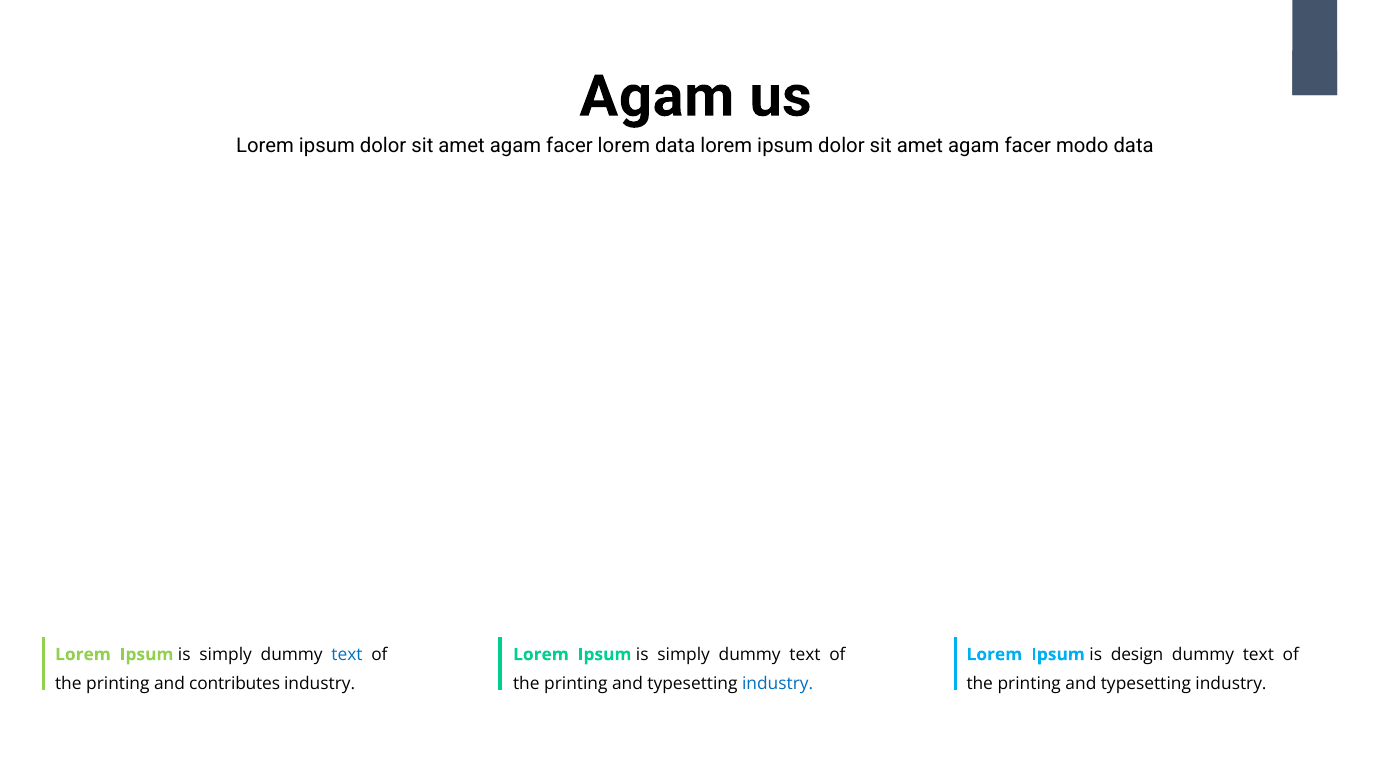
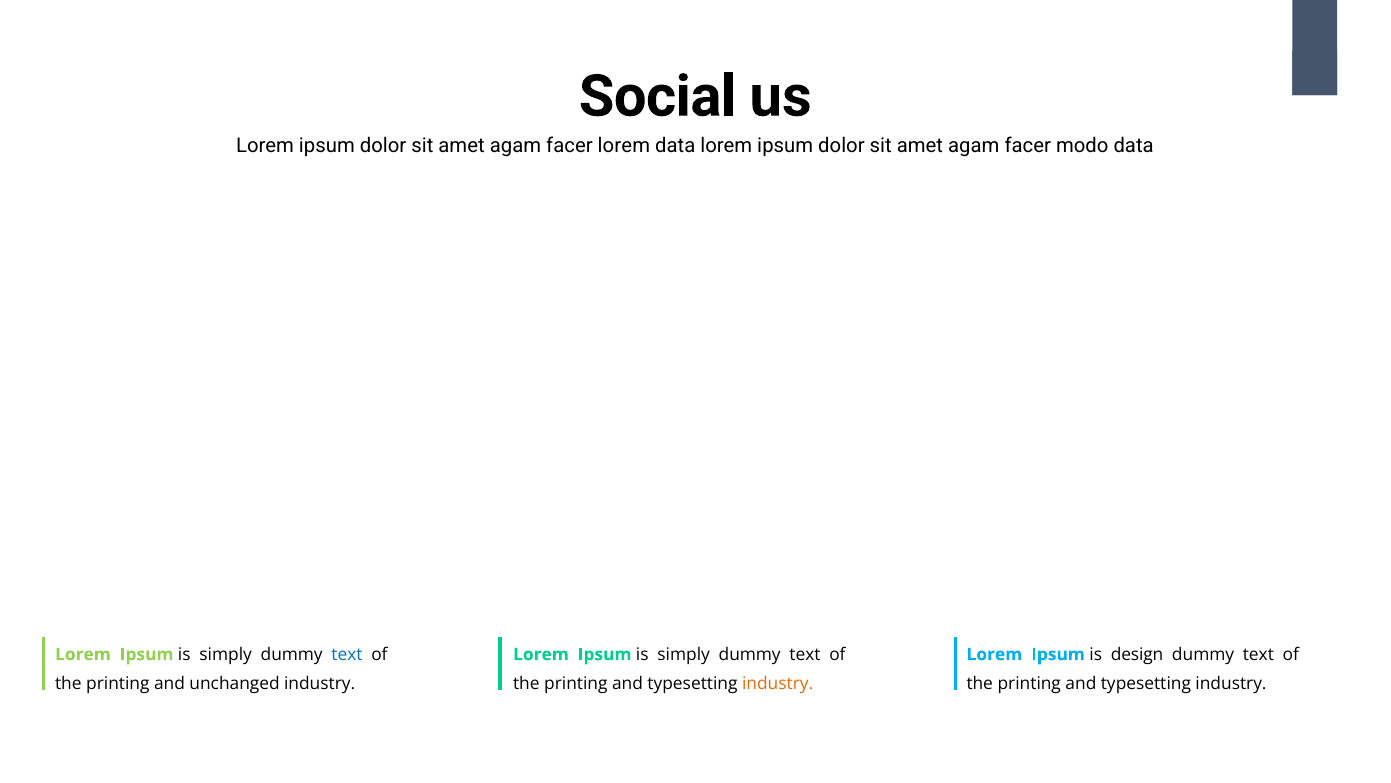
Agam: Agam -> Social (657, 97)
contributes: contributes -> unchanged (235, 683)
industry colour: blue -> orange (778, 683)
